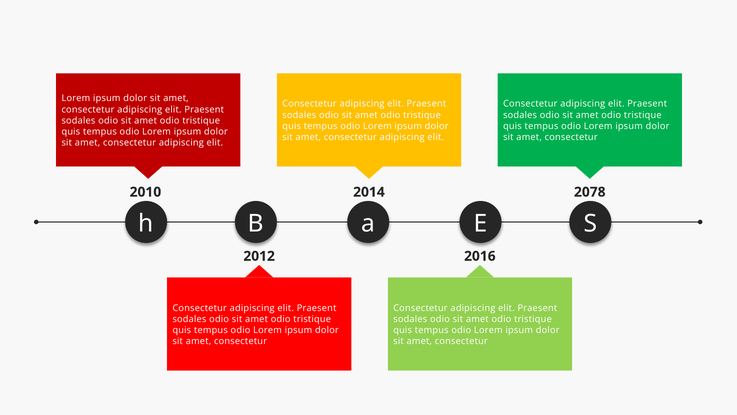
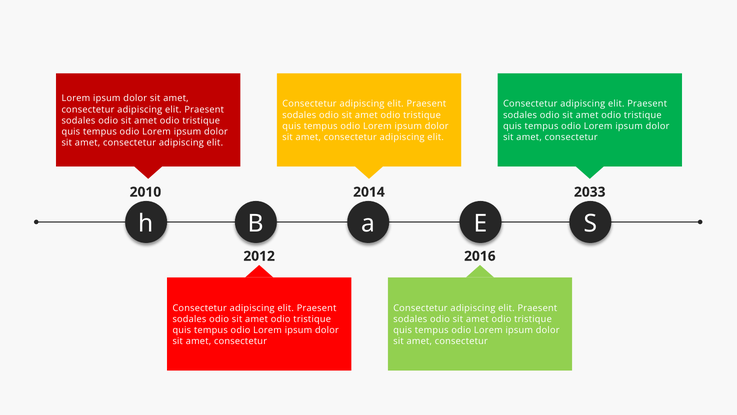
2078: 2078 -> 2033 (590, 192)
